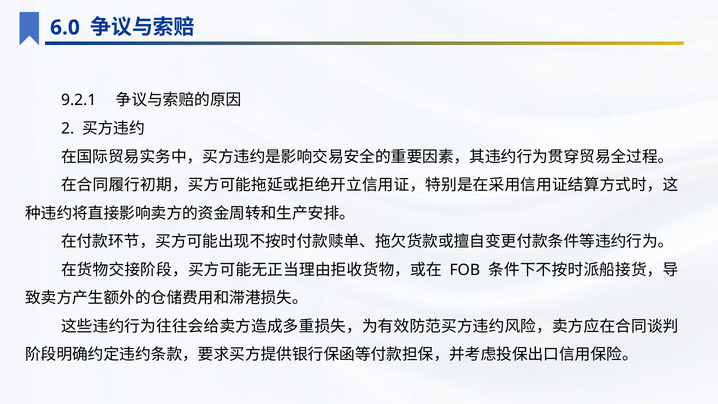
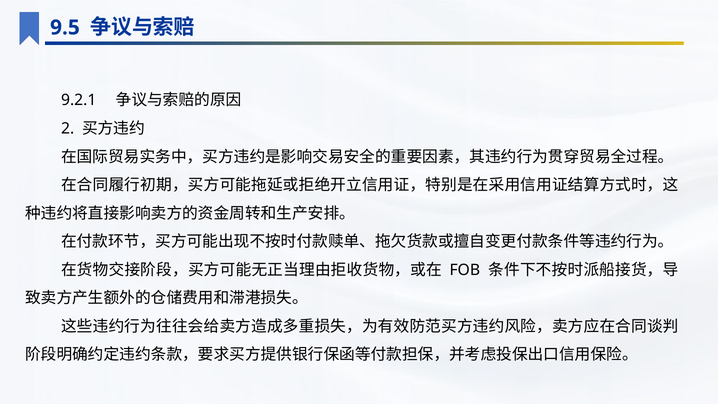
6.0: 6.0 -> 9.5 (65, 28)
